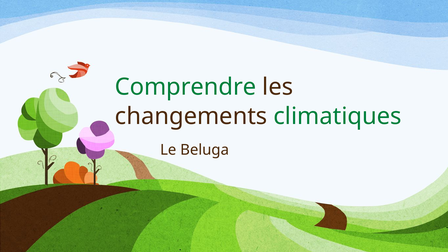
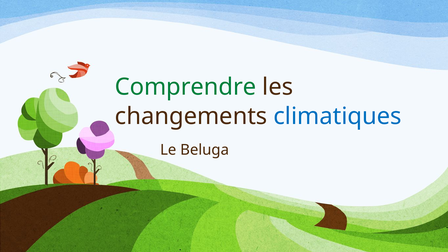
climatiques colour: green -> blue (338, 116)
